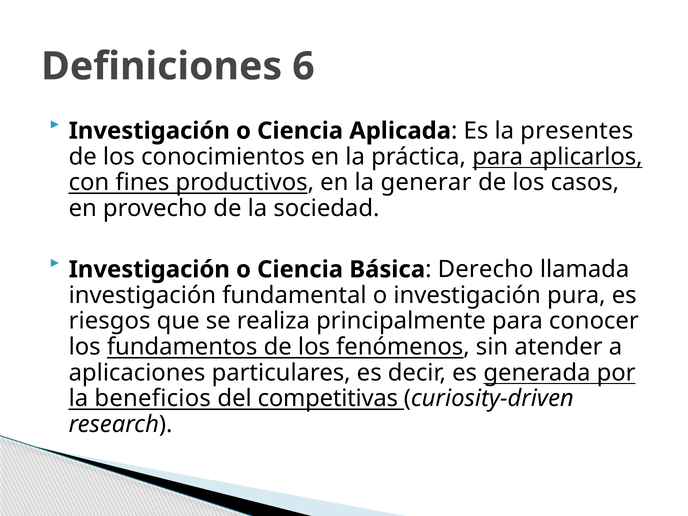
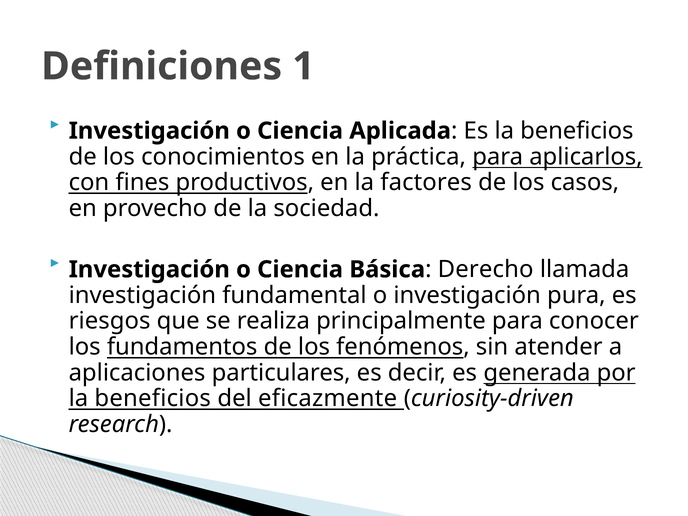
6: 6 -> 1 (303, 66)
Es la presentes: presentes -> beneficios (577, 131)
generar: generar -> factores (426, 182)
competitivas: competitivas -> eficazmente (328, 398)
